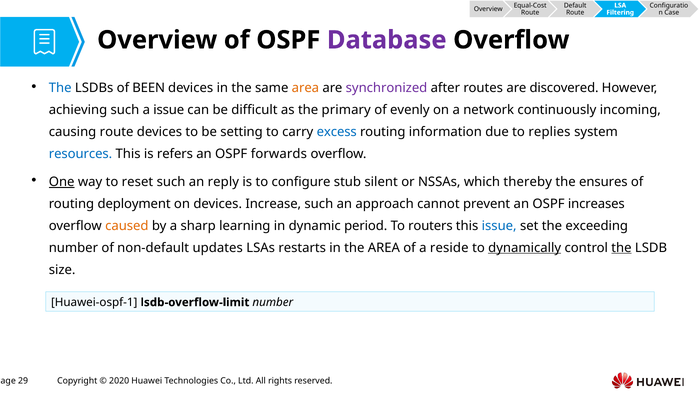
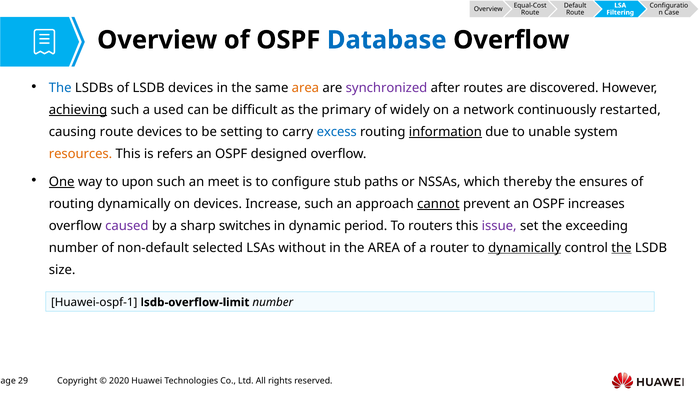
Database colour: purple -> blue (387, 40)
of BEEN: BEEN -> LSDB (149, 88)
achieving underline: none -> present (78, 110)
a issue: issue -> used (169, 110)
evenly: evenly -> widely (410, 110)
incoming: incoming -> restarted (630, 110)
information underline: none -> present (445, 132)
replies: replies -> unable (550, 132)
resources colour: blue -> orange (81, 154)
forwards: forwards -> designed (279, 154)
reset: reset -> upon (138, 182)
reply: reply -> meet (223, 182)
silent: silent -> paths (381, 182)
routing deployment: deployment -> dynamically (134, 204)
cannot underline: none -> present (438, 204)
caused colour: orange -> purple (127, 226)
learning: learning -> switches (245, 226)
issue colour: blue -> purple (499, 226)
updates: updates -> selected (218, 248)
restarts: restarts -> without (302, 248)
reside: reside -> router (449, 248)
